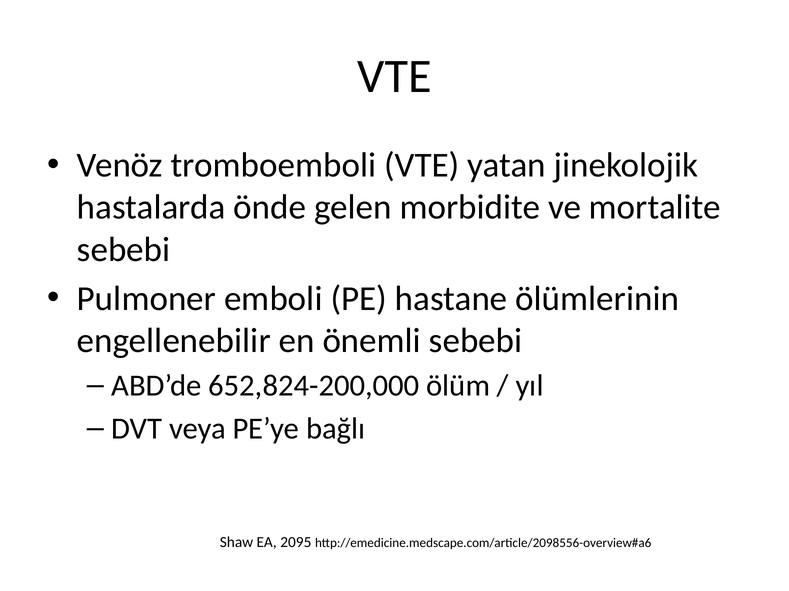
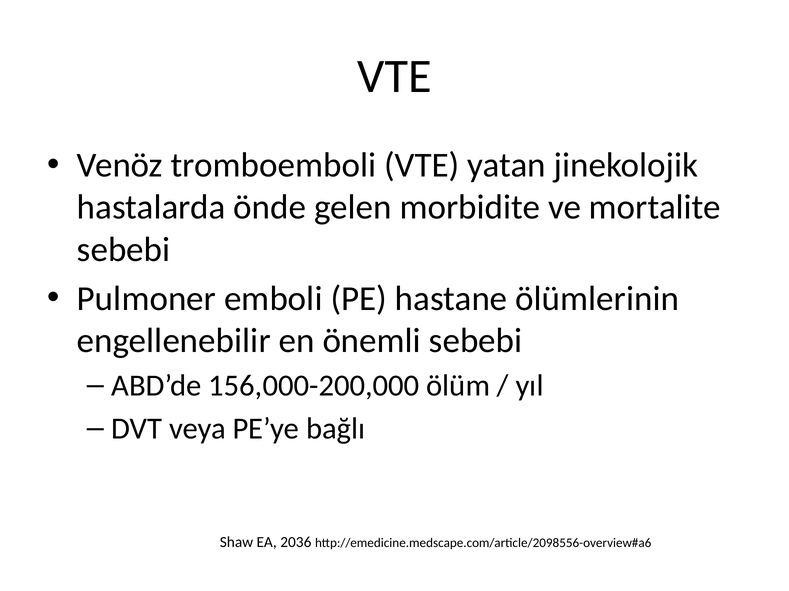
652,824-200,000: 652,824-200,000 -> 156,000-200,000 (314, 386)
2095: 2095 -> 2036 (296, 543)
